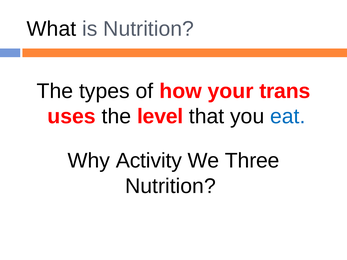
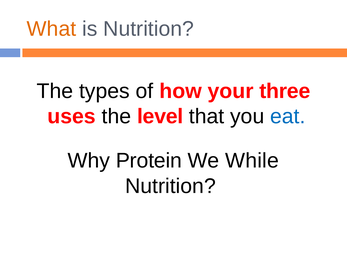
What colour: black -> orange (51, 29)
trans: trans -> three (285, 91)
Activity: Activity -> Protein (149, 161)
Three: Three -> While (252, 161)
